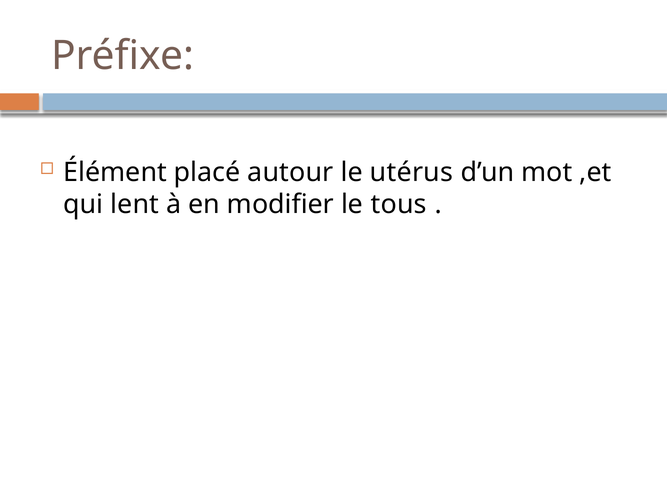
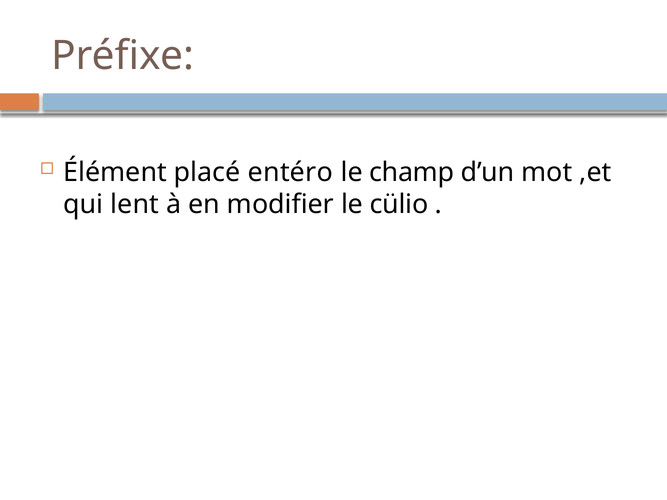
autour: autour -> entéro (290, 172)
utérus: utérus -> champ (412, 172)
tous: tous -> cülio (399, 205)
